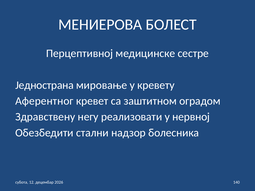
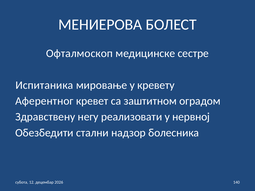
Перцептивној: Перцептивној -> Офталмоскоп (79, 53)
Једнострана: Једнострана -> Испитаника (44, 85)
